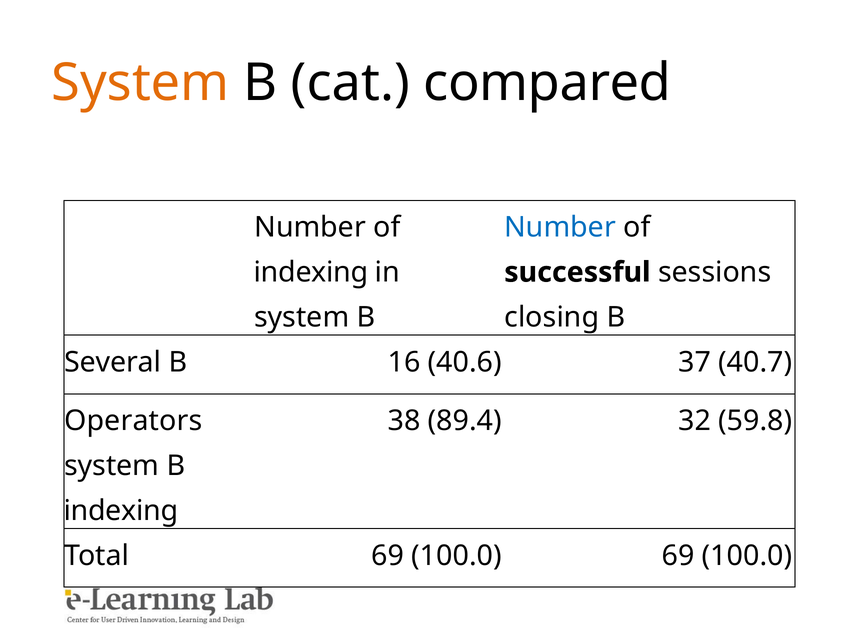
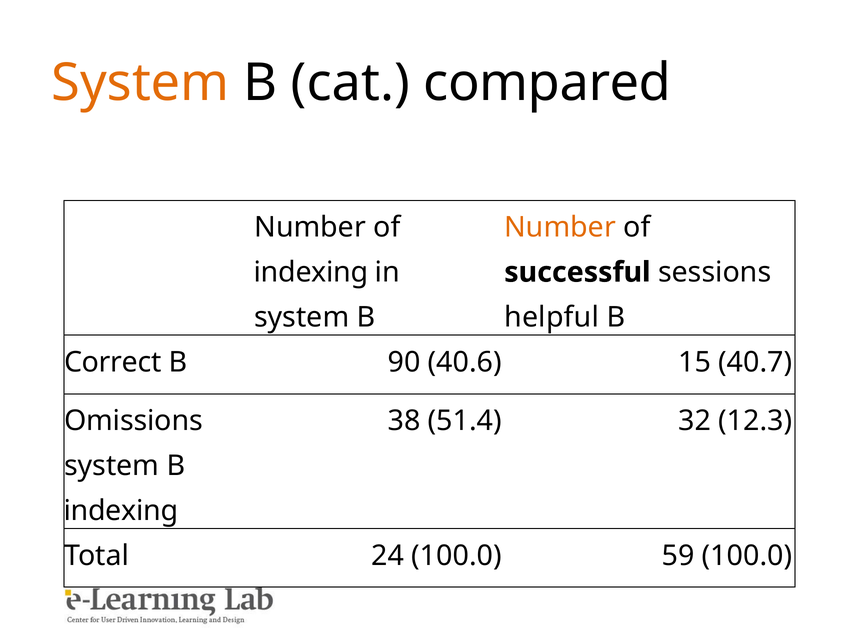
Number colour: blue -> orange (560, 227)
closing: closing -> helpful (552, 317)
Several: Several -> Correct (113, 362)
16: 16 -> 90 (404, 362)
37: 37 -> 15 (695, 362)
Operators: Operators -> Omissions (133, 420)
89.4: 89.4 -> 51.4 (465, 420)
59.8: 59.8 -> 12.3 (755, 420)
Total 69: 69 -> 24 (388, 555)
100.0 69: 69 -> 59 (678, 555)
